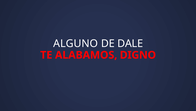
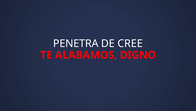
ALGUNO: ALGUNO -> PENETRA (76, 43)
DALE: DALE -> CREE (130, 43)
